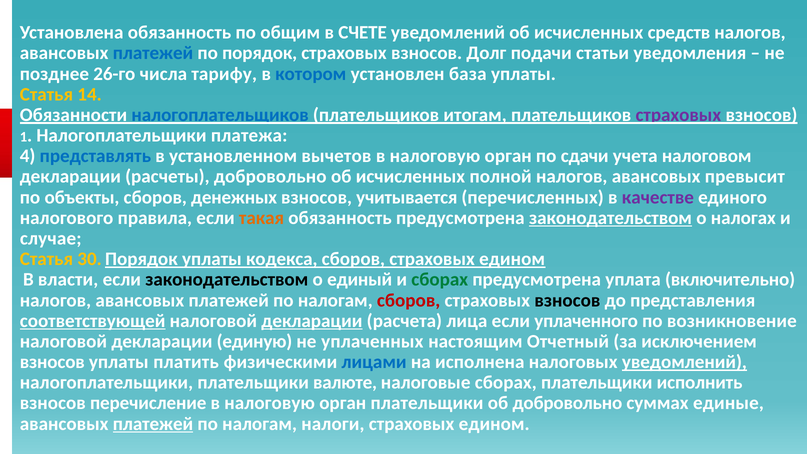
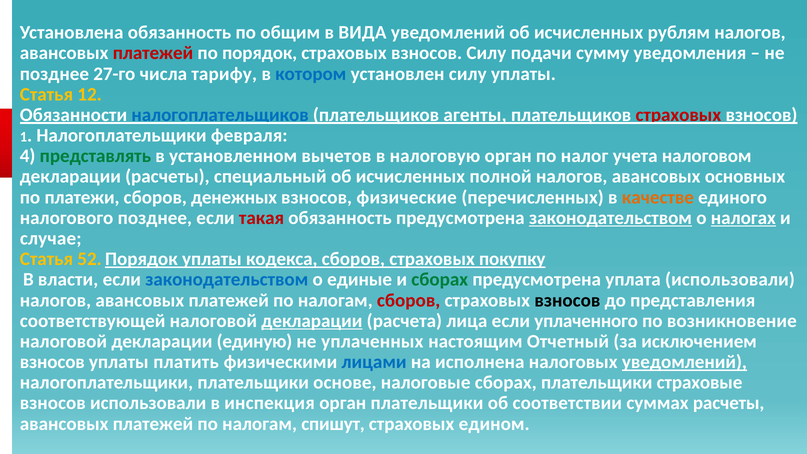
СЧЕТЕ: СЧЕТЕ -> ВИДА (362, 33)
средств: средств -> рублям (679, 33)
платежей colour: blue -> red (153, 53)
взносов Долг: Долг -> Силу (486, 53)
статьи: статьи -> сумму (603, 53)
26-го: 26-го -> 27-го (114, 74)
установлен база: база -> силу (468, 74)
14: 14 -> 12 (90, 94)
итогам: итогам -> агенты (475, 115)
страховых colour: purple -> red (678, 115)
платежа: платежа -> февраля (249, 136)
представлять colour: blue -> green (95, 156)
сдачи: сдачи -> налог (585, 156)
расчеты добровольно: добровольно -> специальный (270, 177)
превысит: превысит -> основных (745, 177)
объекты: объекты -> платежи (82, 197)
учитывается: учитывается -> физические (407, 197)
качестве colour: purple -> orange (658, 197)
налогового правила: правила -> позднее (155, 218)
такая colour: orange -> red (262, 218)
налогах underline: none -> present (743, 218)
30: 30 -> 52 (90, 259)
сборов страховых едином: едином -> покупку (512, 259)
законодательством colour: black -> blue (227, 280)
единый: единый -> единые (360, 280)
уплата включительно: включительно -> использовали (730, 280)
соответствующей underline: present -> none (93, 321)
валюте: валюте -> основе (345, 383)
исполнить: исполнить -> страховые (700, 383)
взносов перечисление: перечисление -> использовали (148, 403)
налоговую: налоговую -> инспекция (270, 403)
об добровольно: добровольно -> соответствии (567, 403)
суммах единые: единые -> расчеты (729, 403)
платежей underline: present -> none (153, 424)
налоги: налоги -> спишут (333, 424)
